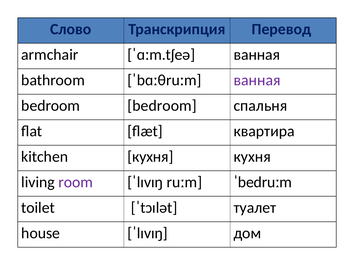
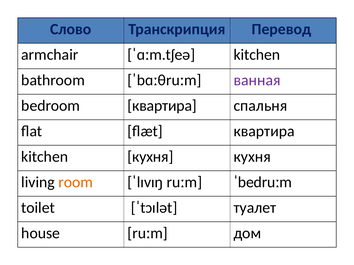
ˈɑːm.tʃeə ванная: ванная -> kitchen (257, 55)
bedroom bedroom: bedroom -> квартира (162, 106)
room colour: purple -> orange (76, 183)
house ˈlɪvɪŋ: ˈlɪvɪŋ -> ruːm (148, 234)
